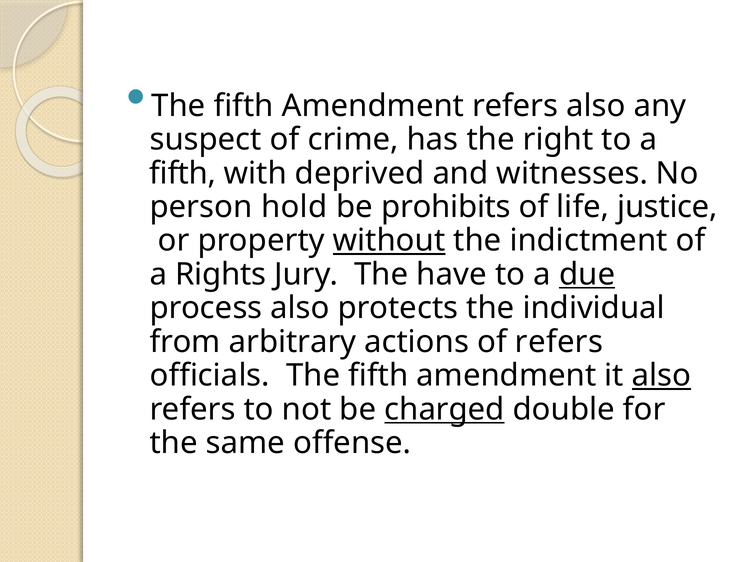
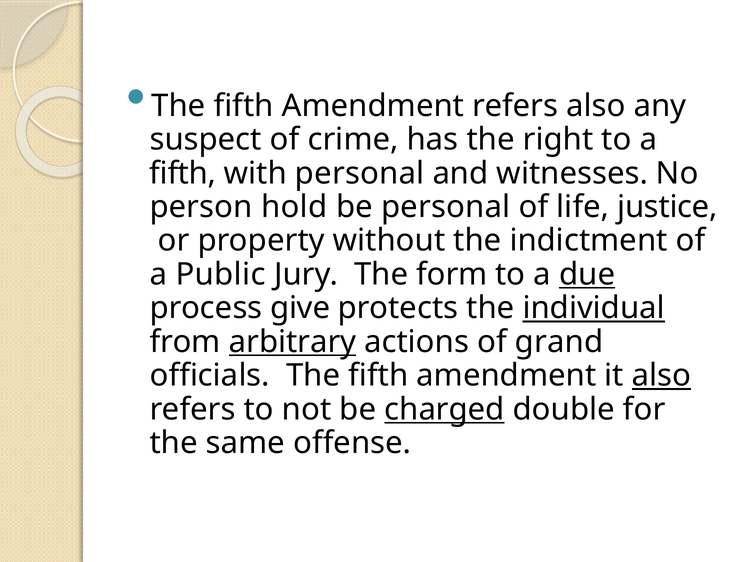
with deprived: deprived -> personal (360, 173)
be prohibits: prohibits -> personal (446, 207)
without underline: present -> none (389, 241)
Rights: Rights -> Public (221, 274)
have: have -> form (452, 274)
process also: also -> give (300, 308)
individual underline: none -> present (594, 308)
arbitrary underline: none -> present (293, 342)
of refers: refers -> grand (559, 342)
